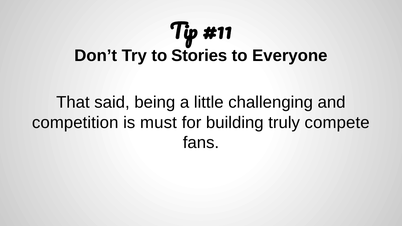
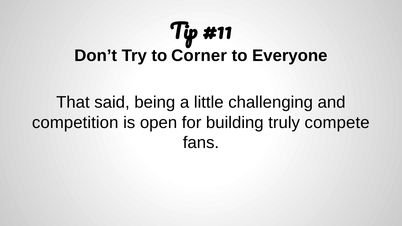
Stories: Stories -> Corner (199, 56)
must: must -> open (159, 123)
